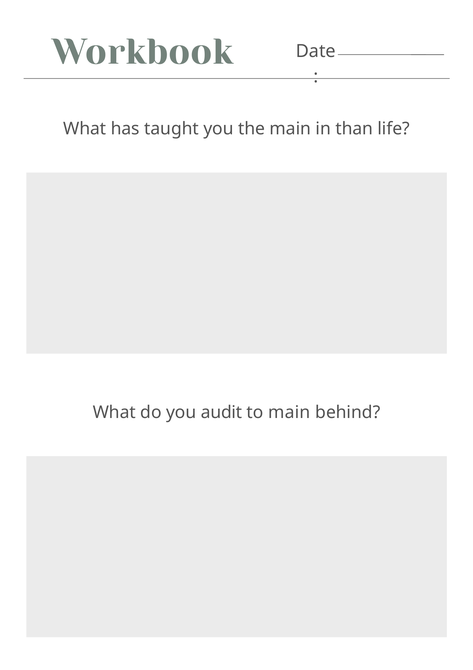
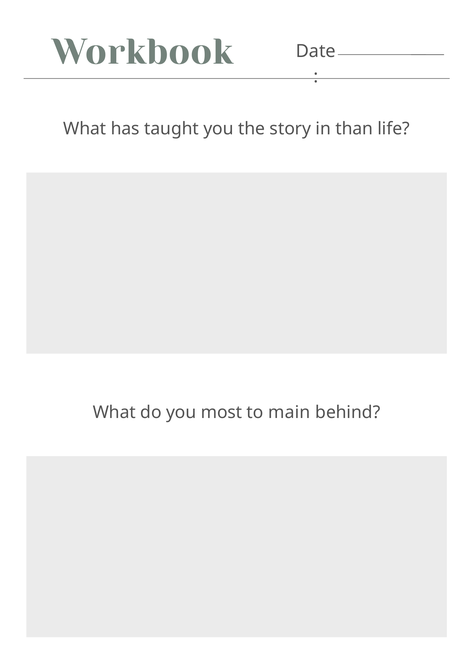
the main: main -> story (290, 129)
audit: audit -> most (222, 412)
